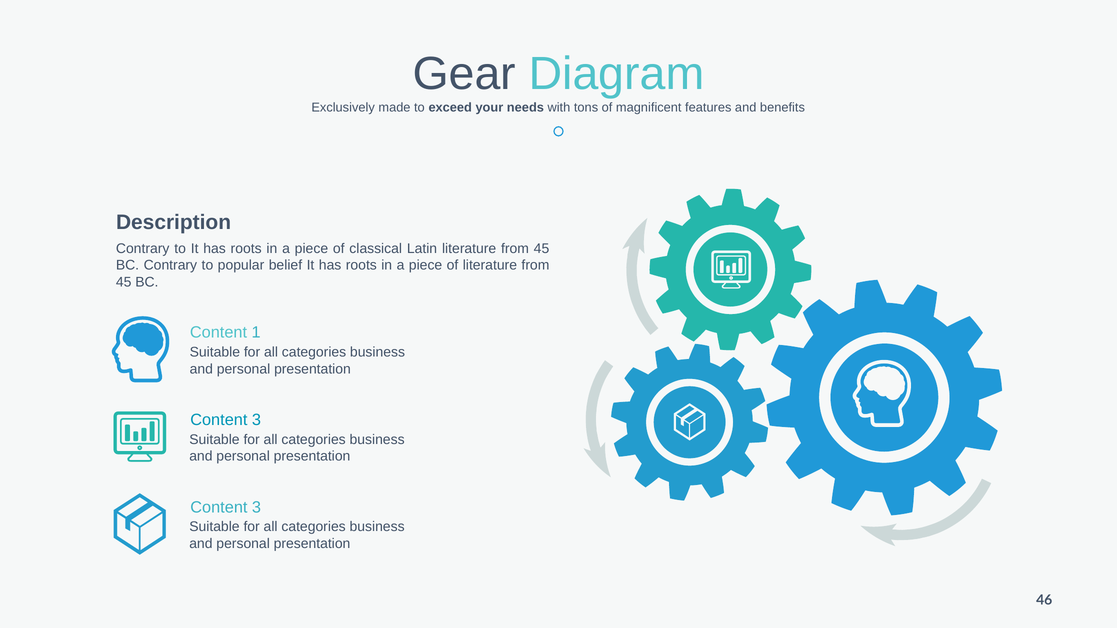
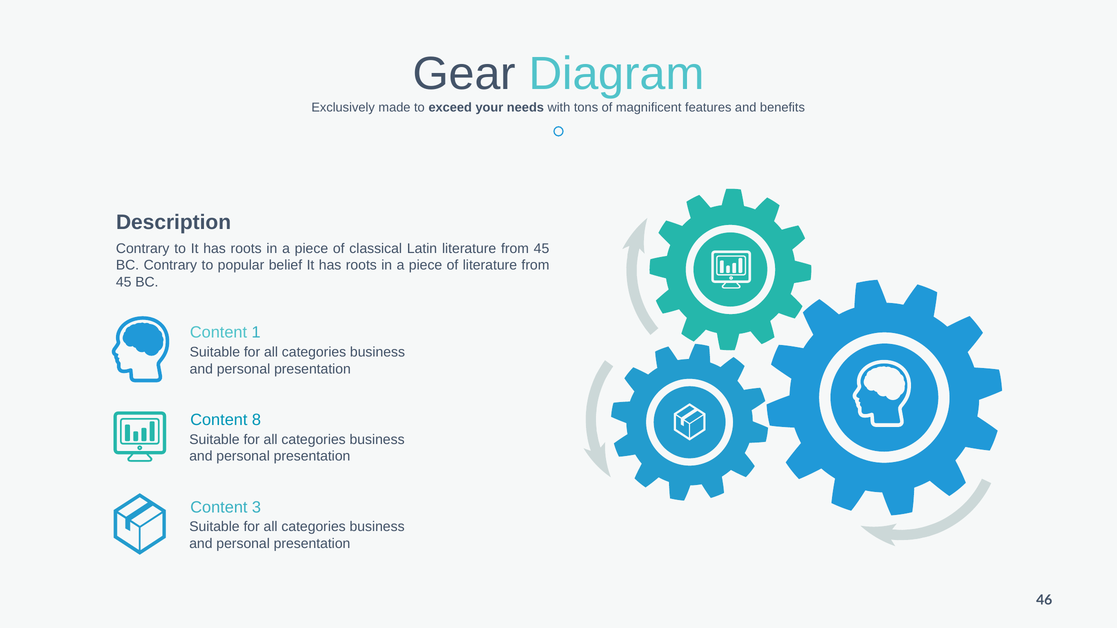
3: 3 -> 8 (256, 420)
